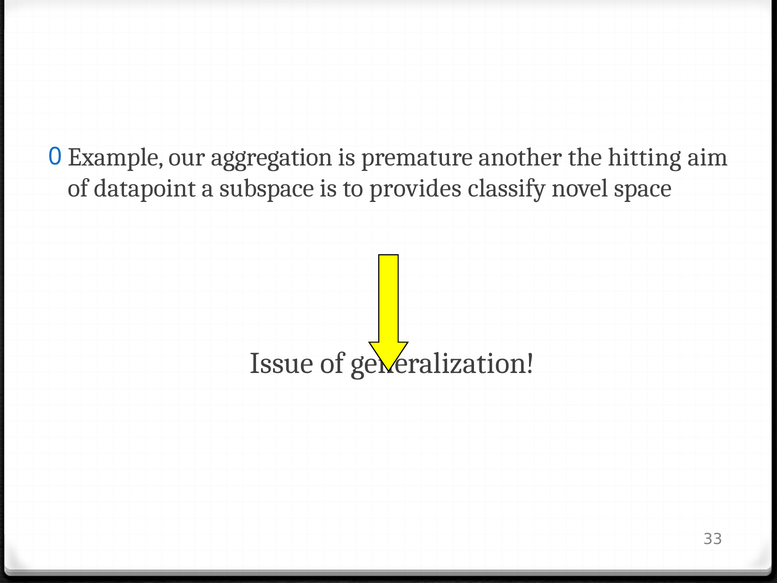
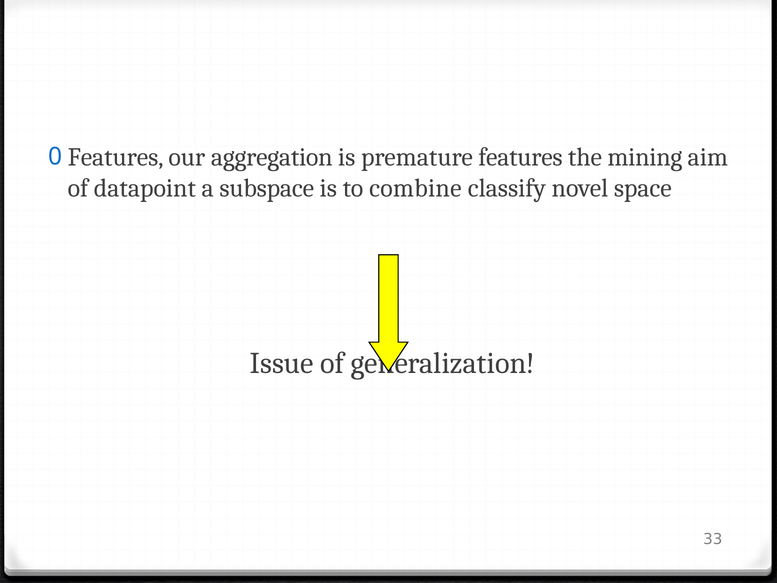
Example: Example -> Features (116, 157)
premature another: another -> features (520, 157)
hitting: hitting -> mining (645, 157)
provides: provides -> combine (415, 188)
